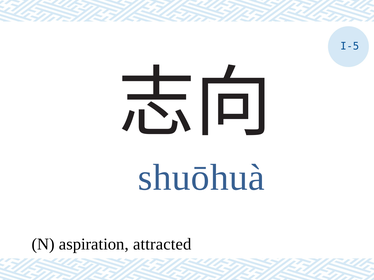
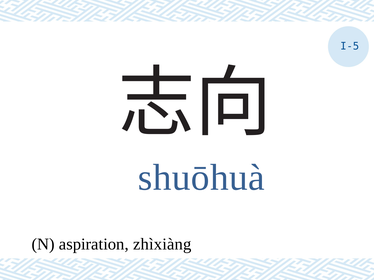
attracted: attracted -> zhìxiàng (162, 245)
